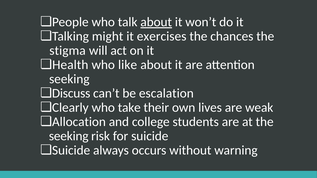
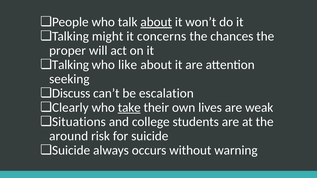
exercises: exercises -> concerns (162, 36)
stigma: stigma -> proper (68, 51)
Health: Health -> Talking (70, 65)
take underline: none -> present (129, 108)
Allocation: Allocation -> Situations (79, 122)
seeking: seeking -> around (69, 136)
